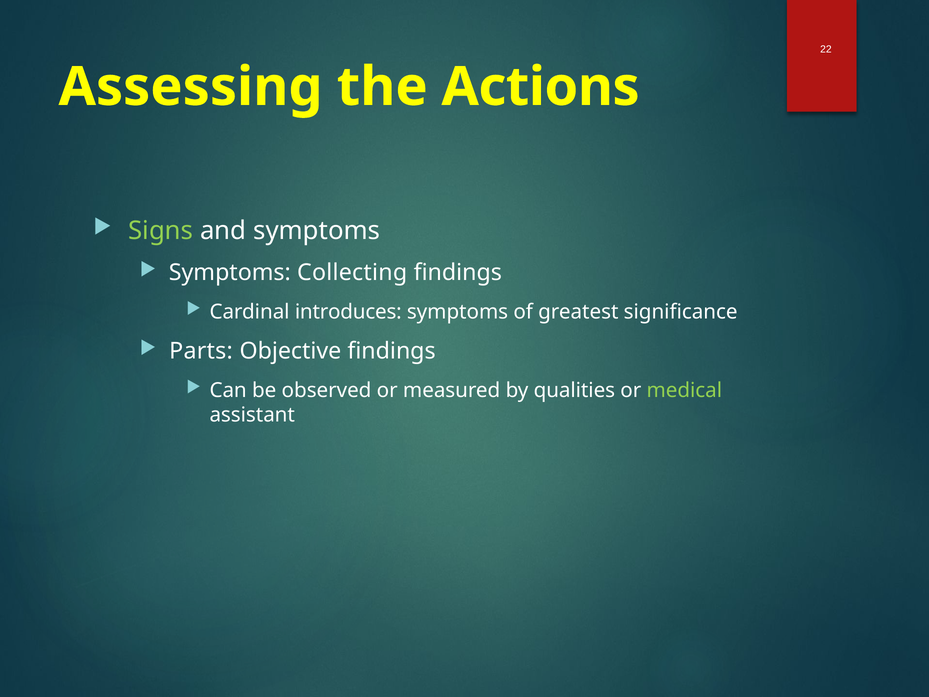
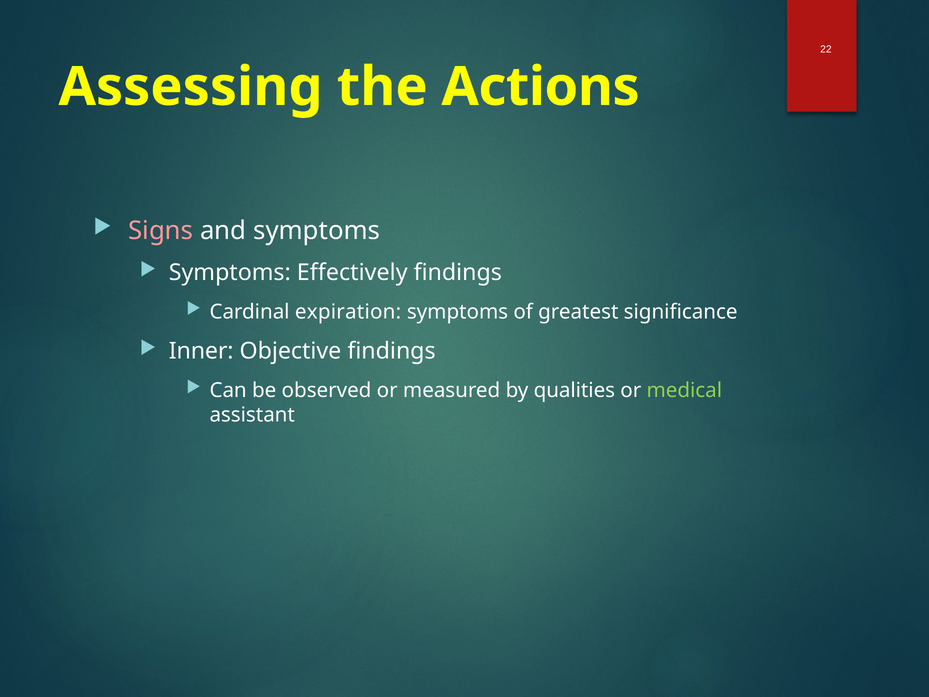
Signs colour: light green -> pink (161, 231)
Collecting: Collecting -> Effectively (352, 273)
introduces: introduces -> expiration (348, 312)
Parts: Parts -> Inner (201, 351)
